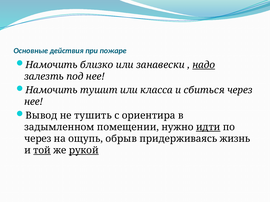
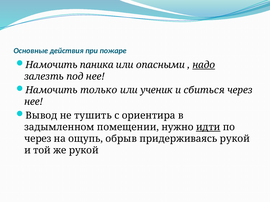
близко: близко -> паника (97, 65)
занавески: занавески -> опасными (161, 65)
тушит: тушит -> только (99, 90)
класса: класса -> ученик (157, 90)
придерживаясь жизнь: жизнь -> рукой (235, 139)
той underline: present -> none (42, 151)
рукой underline: present -> none (84, 151)
